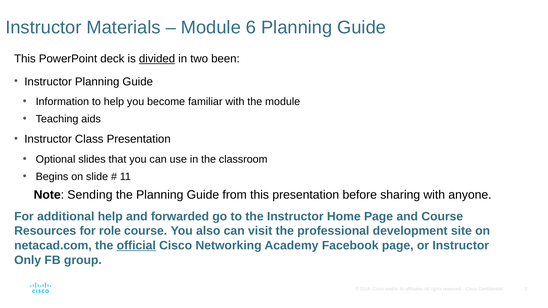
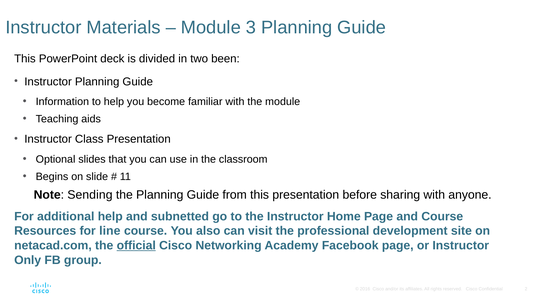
6: 6 -> 3 (251, 27)
divided underline: present -> none (157, 59)
forwarded: forwarded -> subnetted (180, 217)
role: role -> line (110, 231)
